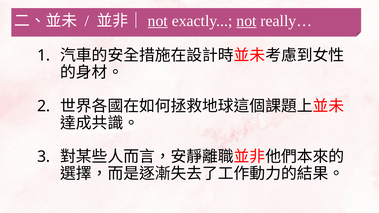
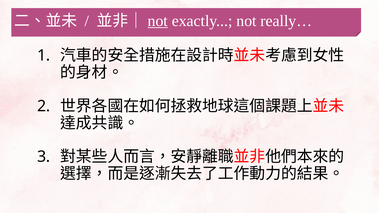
not underline: present -> none (246, 21)
